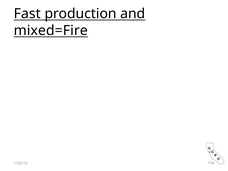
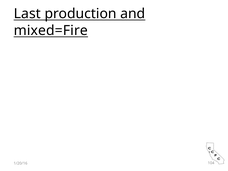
Fast: Fast -> Last (27, 14)
